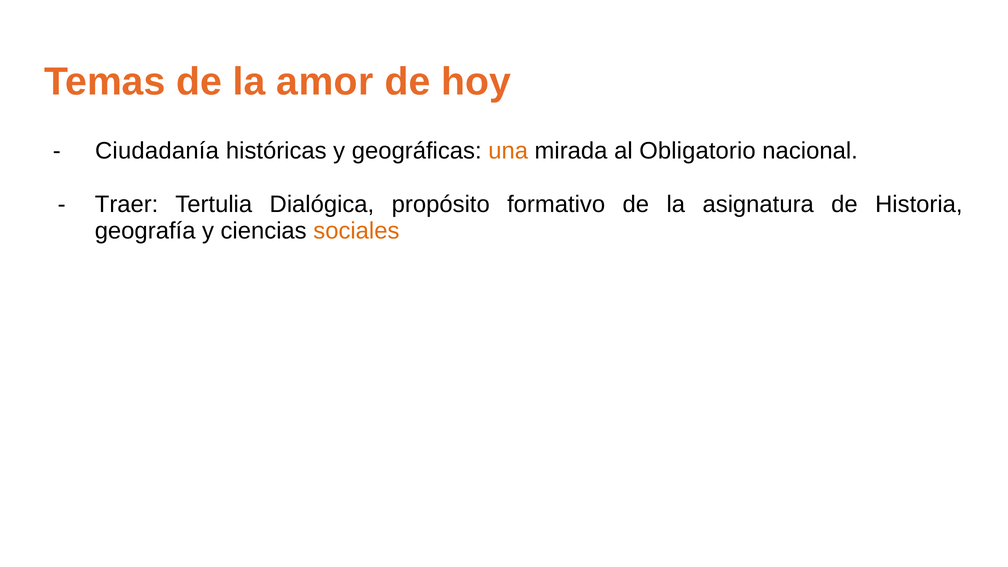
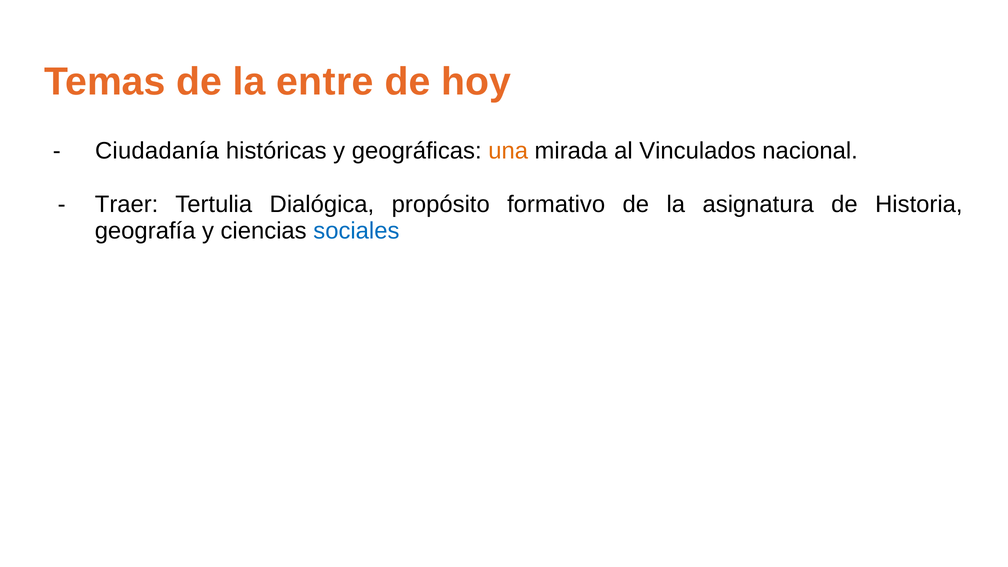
amor: amor -> entre (325, 82)
Obligatorio: Obligatorio -> Vinculados (698, 151)
sociales colour: orange -> blue (356, 231)
